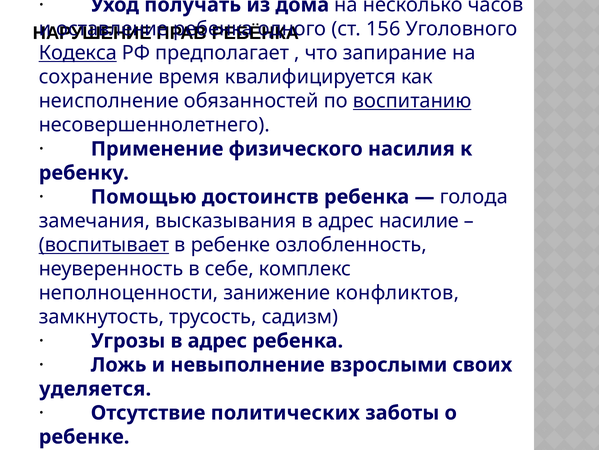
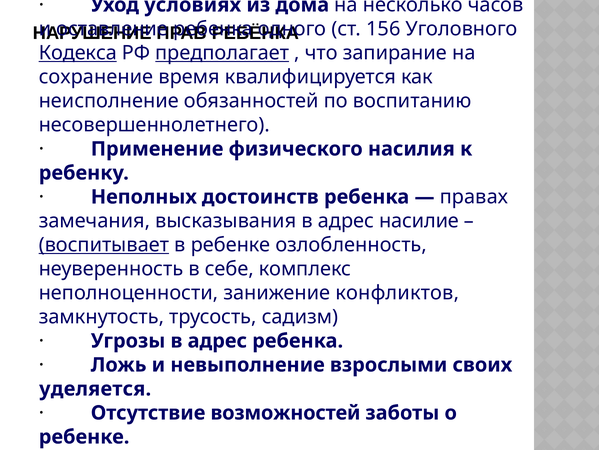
получать: получать -> условиях (193, 5)
предполагает underline: none -> present (222, 53)
воспитанию underline: present -> none (412, 101)
Помощью: Помощью -> Неполных (144, 197)
голода: голода -> правах (474, 197)
политических: политических -> возможностей (285, 412)
